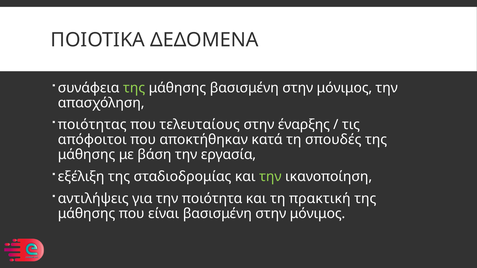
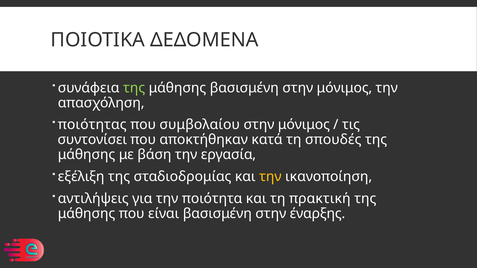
τελευταίους: τελευταίους -> συμβολαίου (200, 125)
έναρξης: έναρξης -> μόνιμος (304, 125)
απόφοιτοι: απόφοιτοι -> συντονίσει (92, 140)
την colour: light green -> yellow (270, 177)
είναι βασισμένη στην μόνιμος: μόνιμος -> έναρξης (317, 214)
